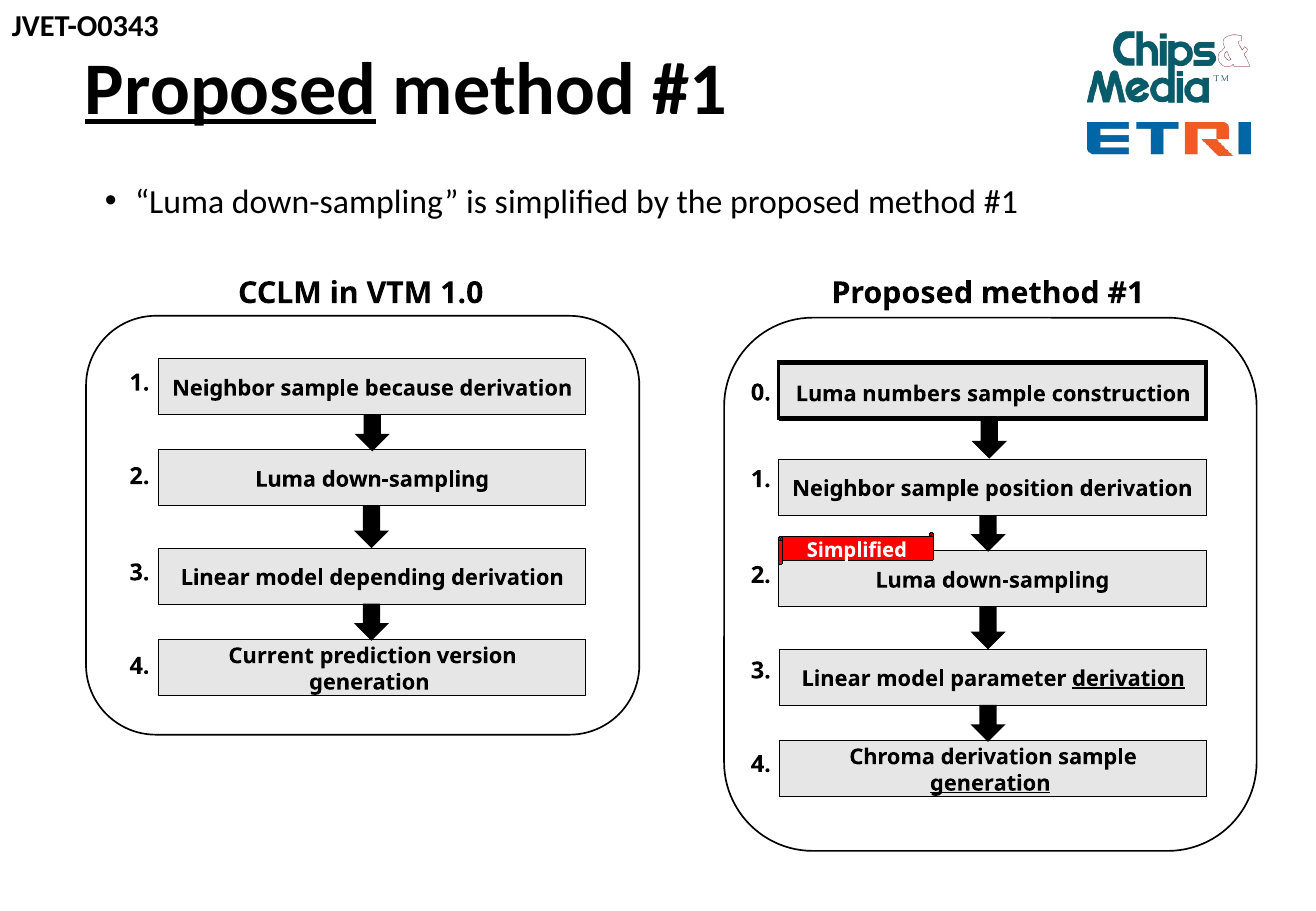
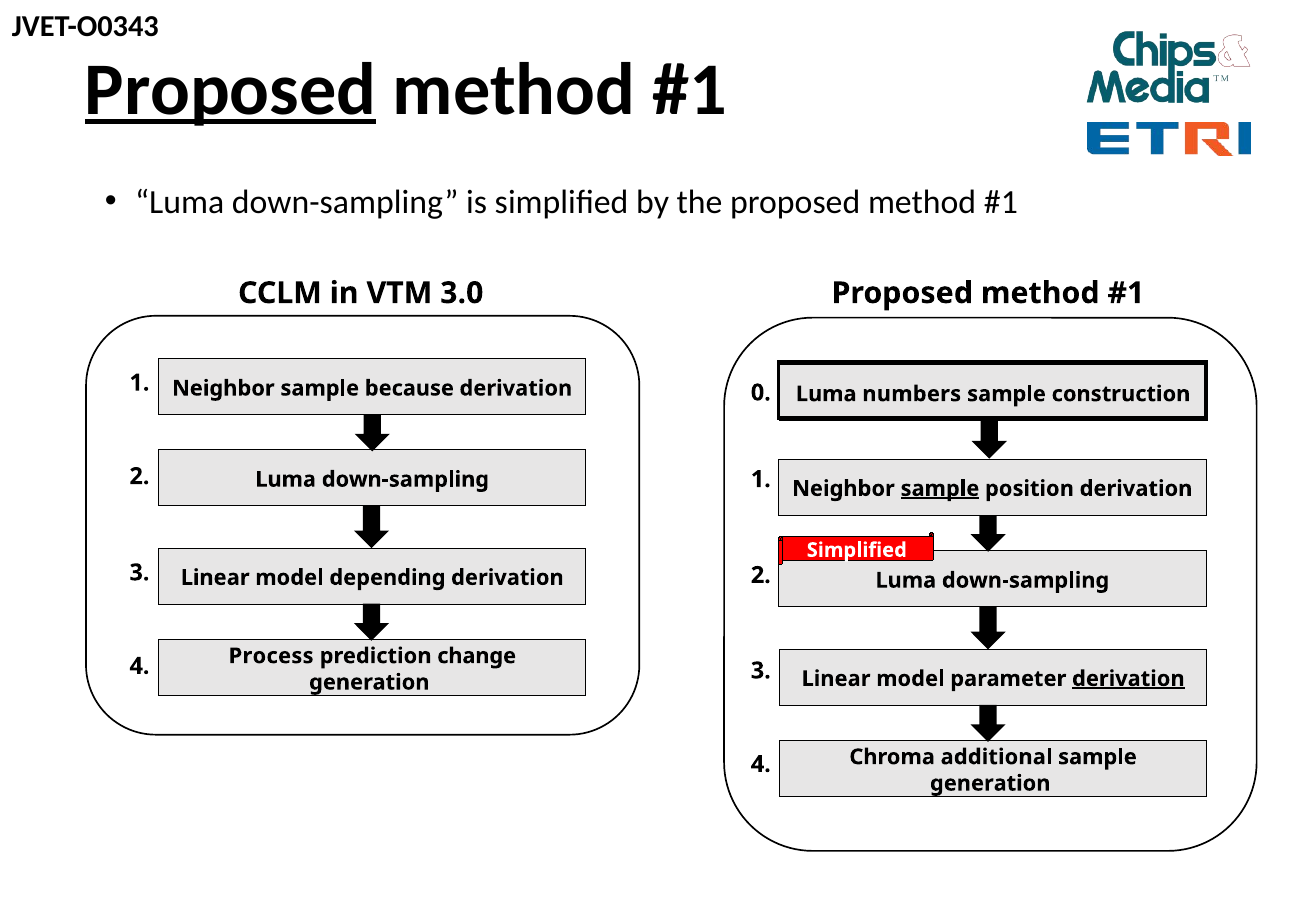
1.0: 1.0 -> 3.0 (462, 293)
sample underline: none -> present (940, 489)
Current: Current -> Process (271, 656)
version: version -> change (477, 656)
Chroma derivation: derivation -> additional (997, 757)
generation underline: present -> none (990, 783)
